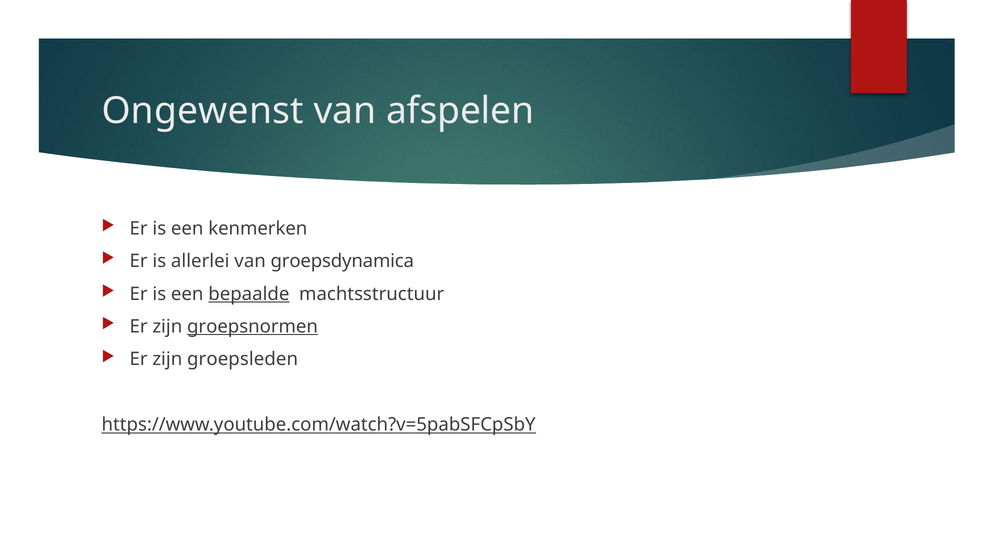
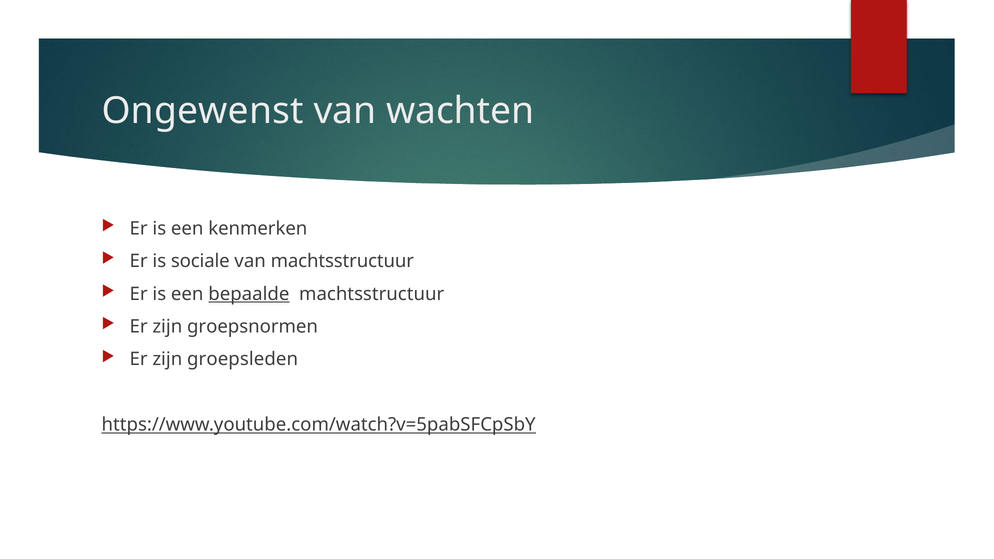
afspelen: afspelen -> wachten (460, 111)
allerlei: allerlei -> sociale (200, 261)
van groepsdynamica: groepsdynamica -> machtsstructuur (342, 261)
groepsnormen underline: present -> none (252, 327)
